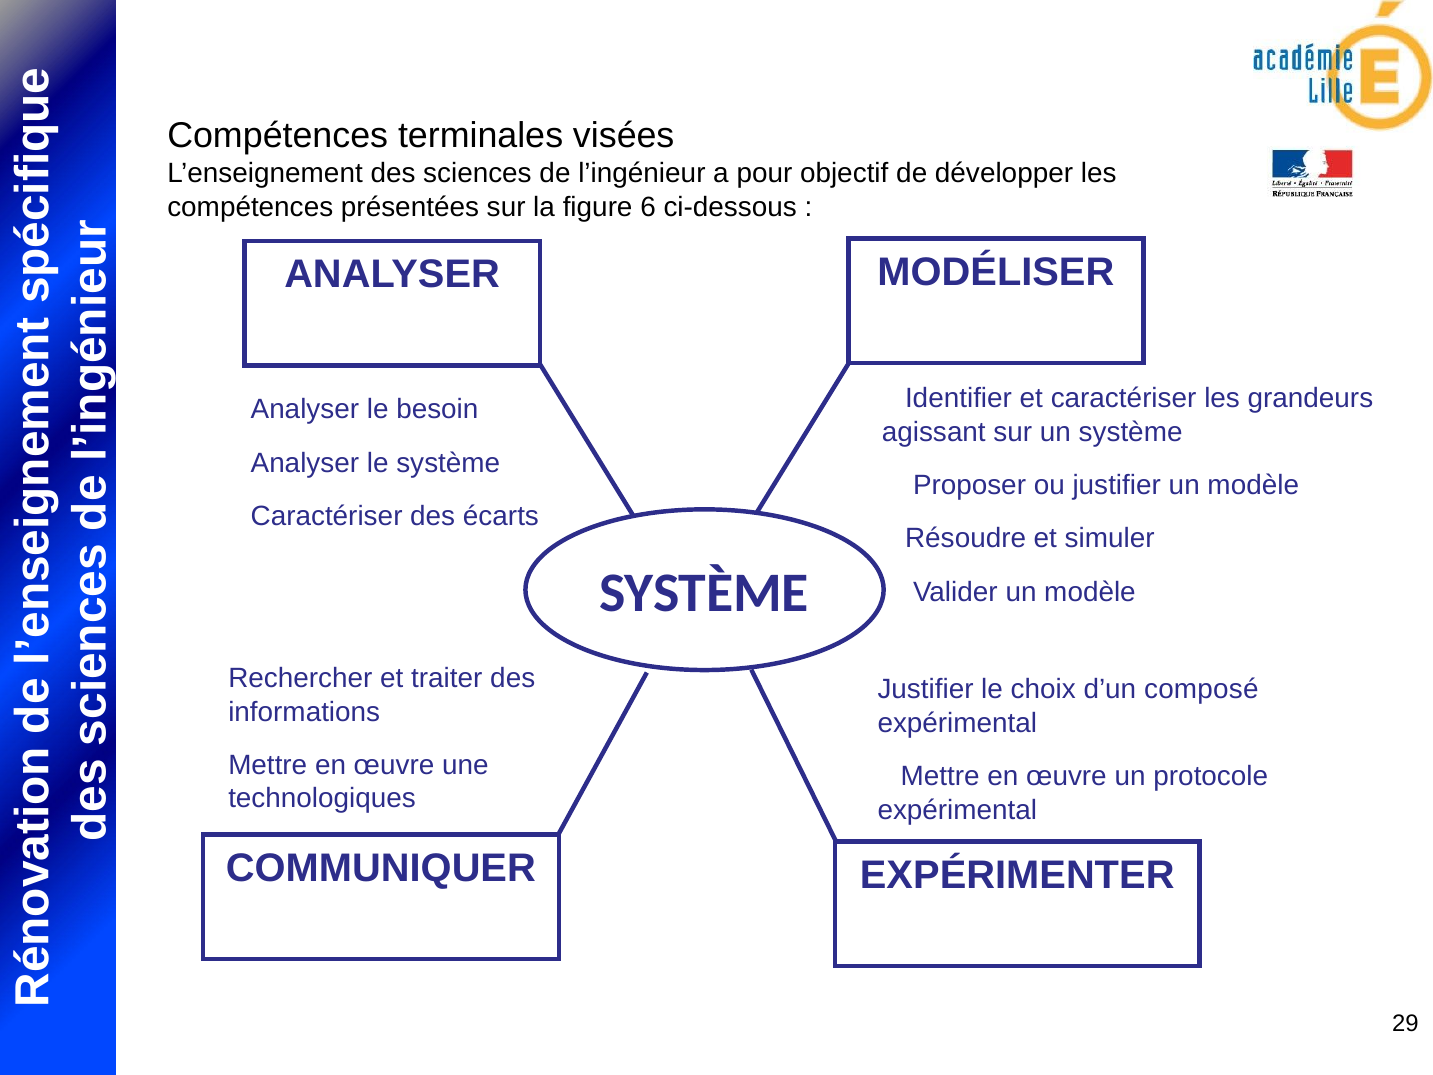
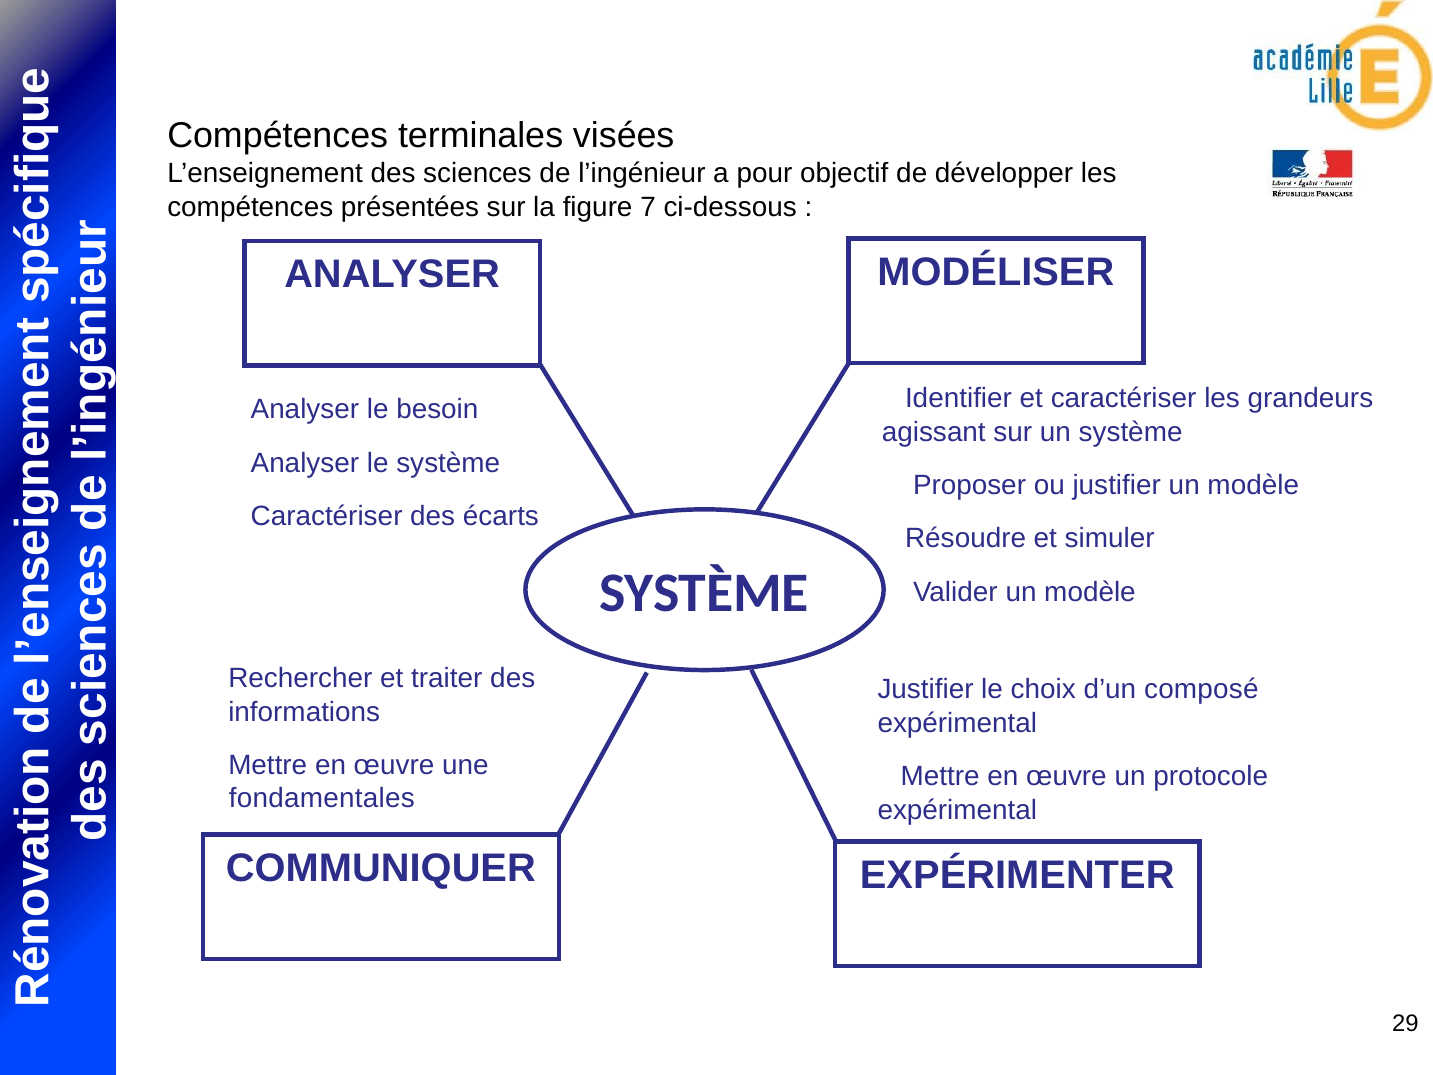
6: 6 -> 7 (648, 207)
technologiques: technologiques -> fondamentales (322, 799)
